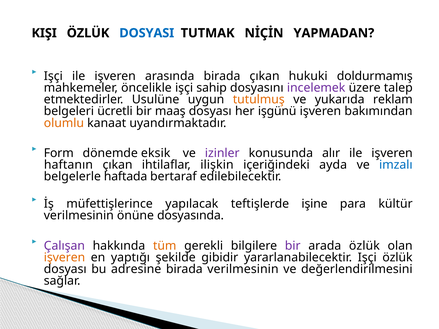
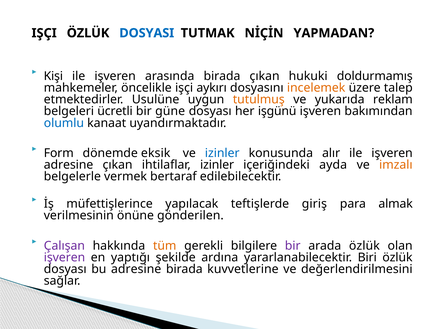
KIŞI: KIŞI -> IŞÇI (44, 33)
Işçi: Işçi -> Kişi (53, 76)
sahip: sahip -> aykırı (212, 88)
incelemek colour: purple -> orange (316, 88)
maaş: maaş -> güne (170, 111)
olumlu colour: orange -> blue (64, 123)
izinler colour: purple -> blue (222, 153)
haftanın: haftanın -> adresine (69, 165)
ihtilaflar ilişkin: ilişkin -> izinler (217, 165)
imzalı colour: blue -> orange (396, 165)
haftada: haftada -> vermek (126, 177)
işine: işine -> giriş (314, 204)
kültür: kültür -> almak (396, 204)
dosyasında: dosyasında -> gönderilen (190, 216)
işveren colour: orange -> purple (64, 258)
gibidir: gibidir -> ardına (220, 258)
yararlanabilecektir Işçi: Işçi -> Biri (367, 258)
birada verilmesinin: verilmesinin -> kuvvetlerine (243, 269)
